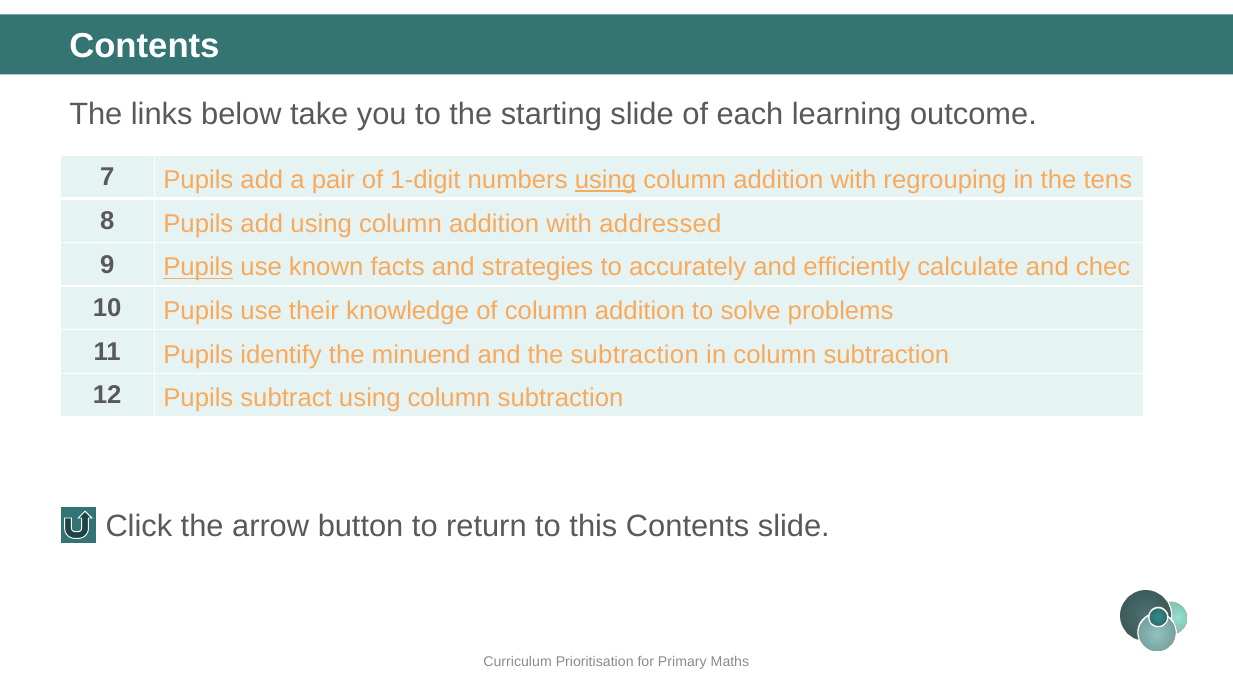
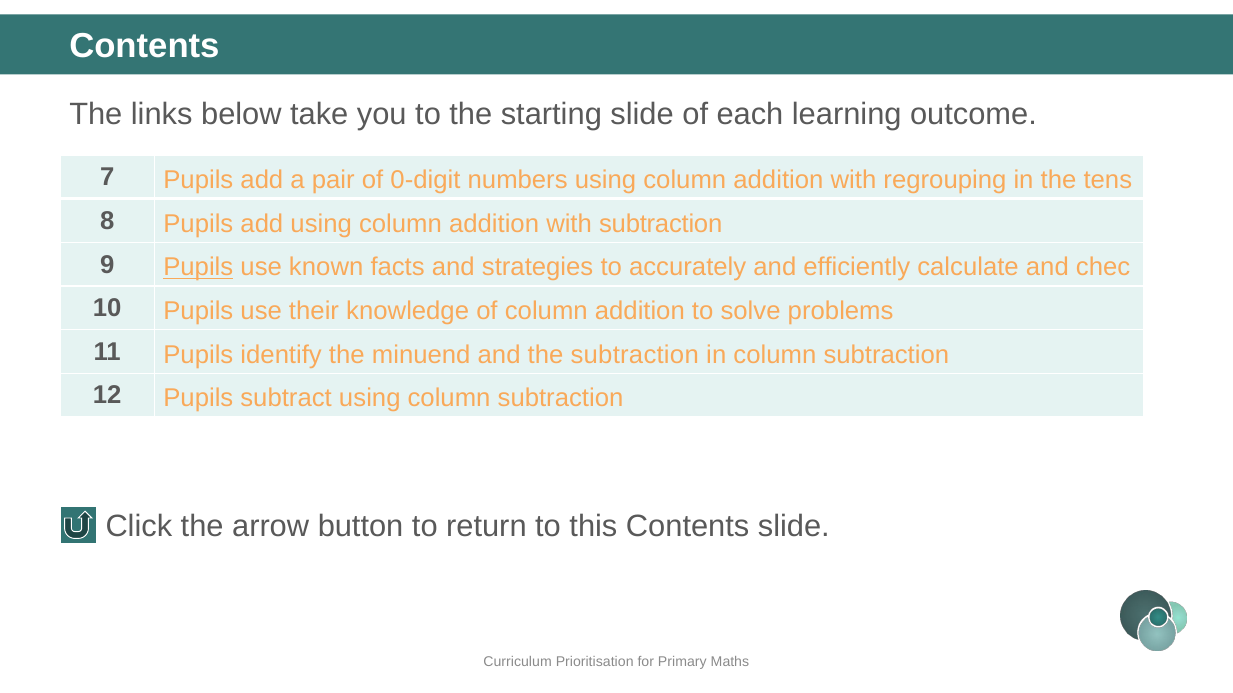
1-digit: 1-digit -> 0-digit (425, 180)
using underline: present -> none (606, 180)
with addressed: addressed -> subtraction (661, 224)
